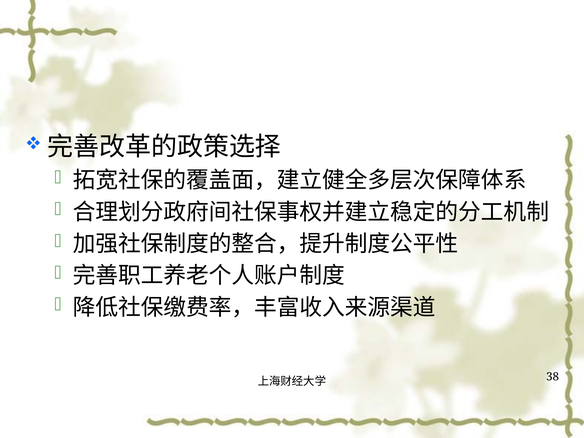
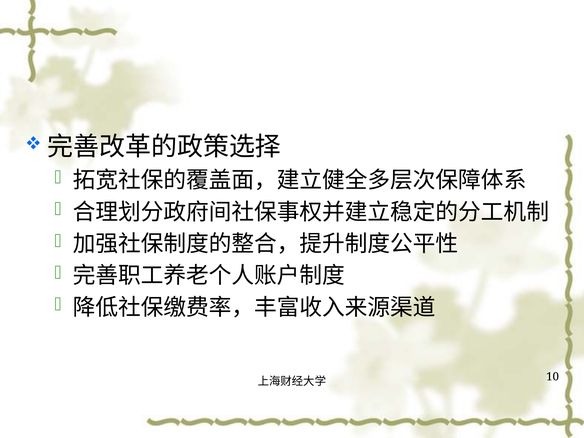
38: 38 -> 10 (553, 377)
